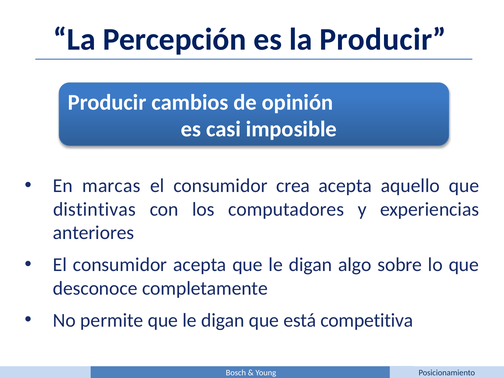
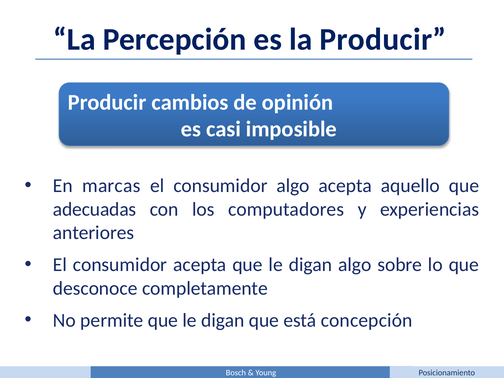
consumidor crea: crea -> algo (293, 186)
distintivas: distintivas -> adecuadas (95, 209)
competitiva: competitiva -> concepción (367, 320)
